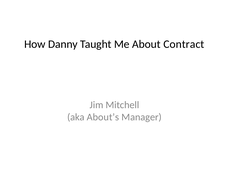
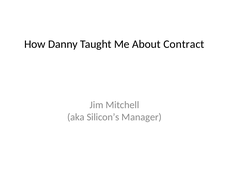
About’s: About’s -> Silicon’s (103, 118)
